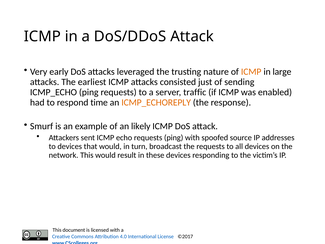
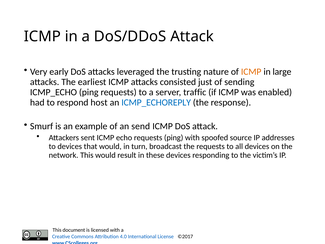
time: time -> host (99, 102)
ICMP_ECHOREPLY colour: orange -> blue (156, 102)
likely: likely -> send (141, 126)
